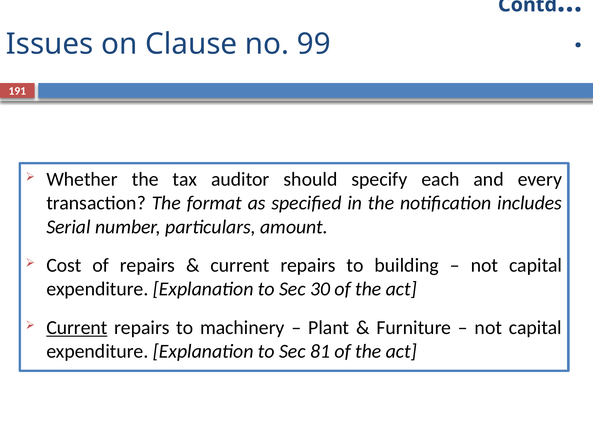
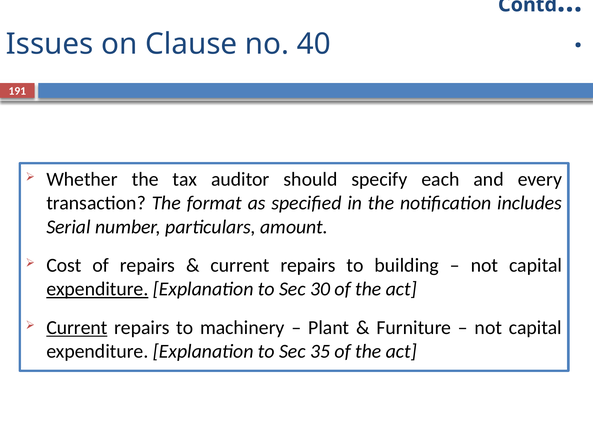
99: 99 -> 40 (314, 44)
expenditure underline: none -> present (97, 289)
81: 81 -> 35 (320, 351)
